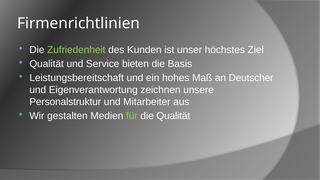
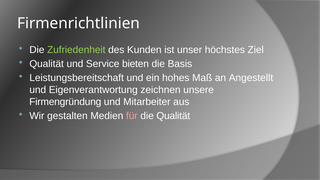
Deutscher: Deutscher -> Angestellt (251, 78)
Personalstruktur: Personalstruktur -> Firmengründung (65, 102)
für colour: light green -> pink (132, 116)
